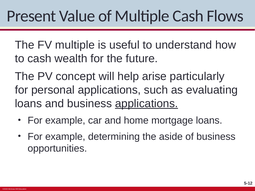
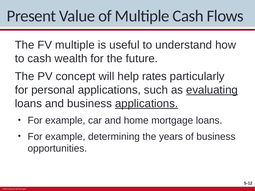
arise: arise -> rates (154, 76)
evaluating underline: none -> present (212, 90)
aside: aside -> years (171, 137)
